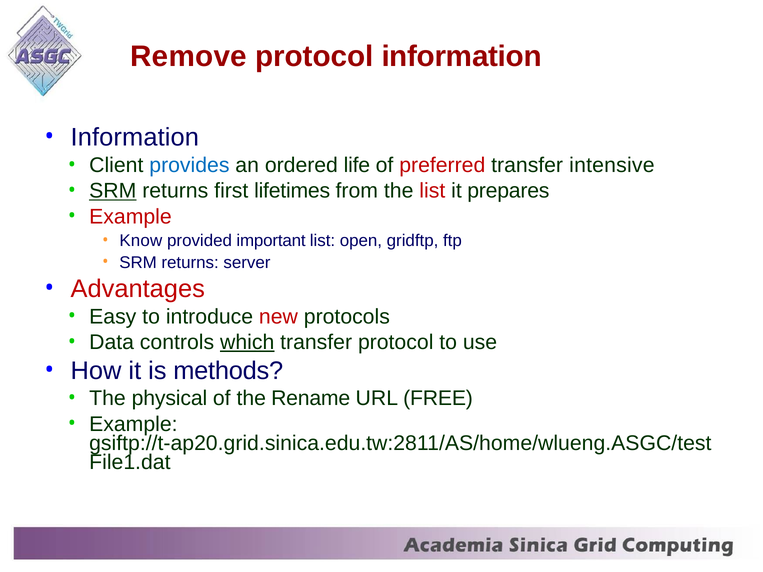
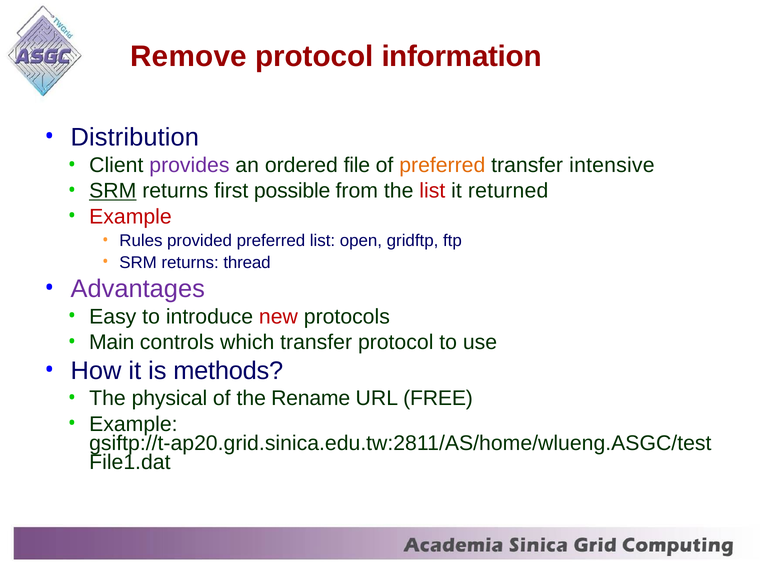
Information: Information -> Distribution (135, 137)
provides colour: blue -> purple (189, 165)
life: life -> file (357, 165)
preferred colour: red -> orange (442, 165)
lifetimes: lifetimes -> possible (292, 191)
prepares: prepares -> returned (508, 191)
Know: Know -> Rules (141, 241)
provided important: important -> preferred (271, 241)
server: server -> thread (247, 263)
Advantages colour: red -> purple (138, 289)
Data: Data -> Main (112, 342)
which underline: present -> none (247, 342)
